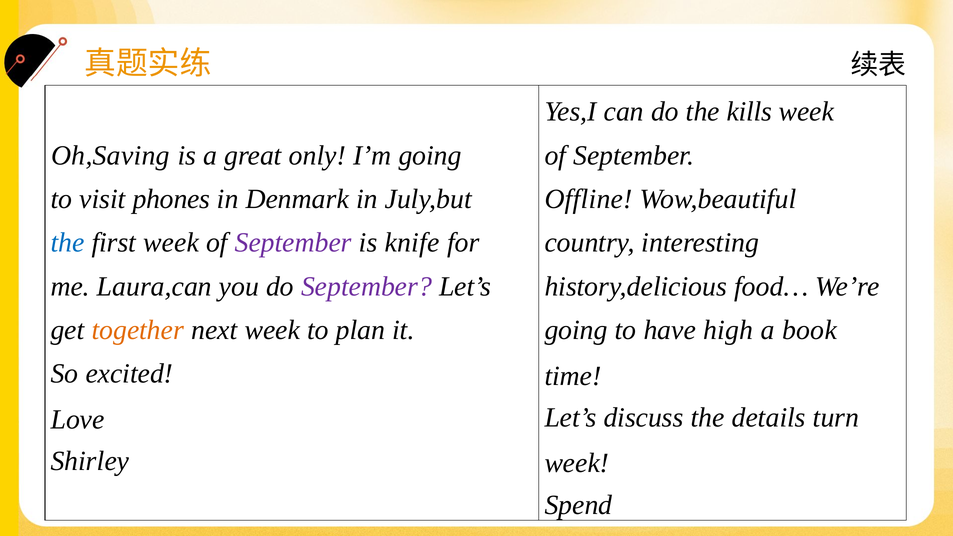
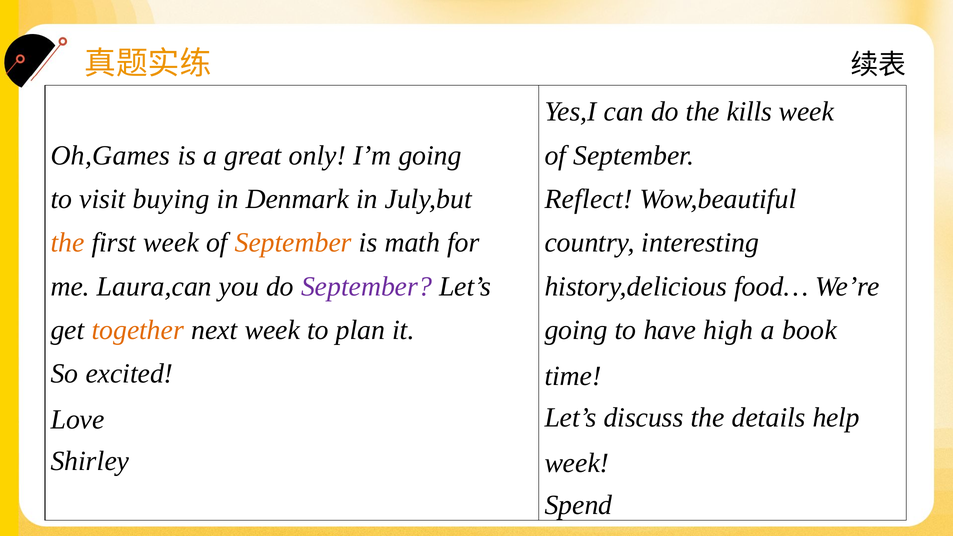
Oh,Saving: Oh,Saving -> Oh,Games (110, 155)
phones: phones -> buying (171, 199)
Offline: Offline -> Reflect (589, 199)
the colour: blue -> orange (68, 243)
September colour: purple -> orange (293, 243)
knife: knife -> math (412, 243)
turn: turn -> help (836, 418)
